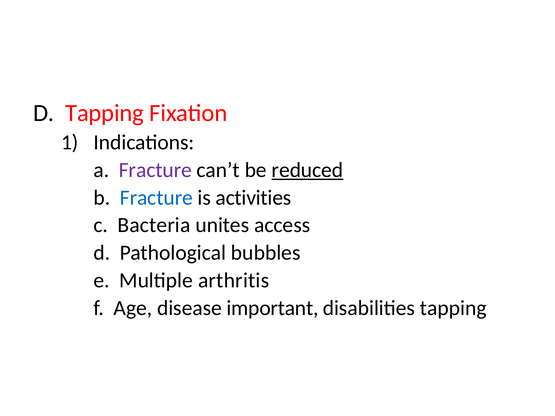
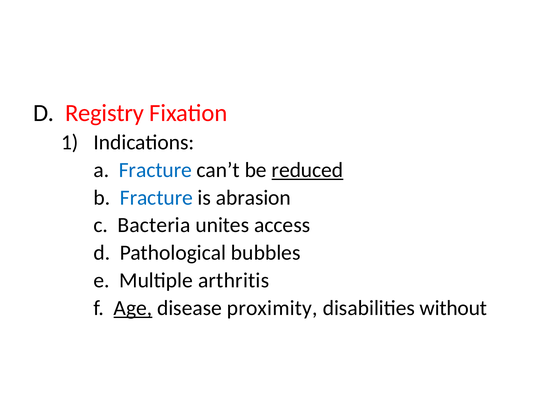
D Tapping: Tapping -> Registry (105, 113)
Fracture colour: purple -> blue (155, 170)
activities: activities -> abrasion (253, 198)
Age underline: none -> present (133, 308)
important: important -> proximity (272, 308)
disabilities tapping: tapping -> without (453, 308)
